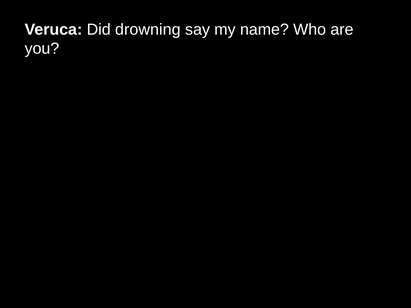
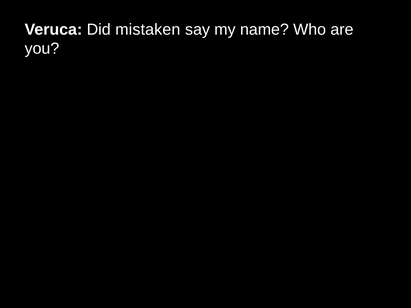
drowning: drowning -> mistaken (148, 30)
